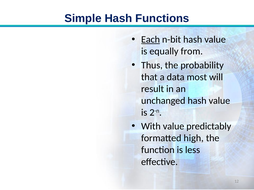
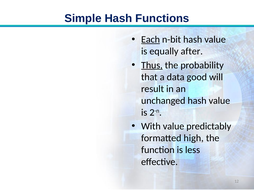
from: from -> after (192, 51)
Thus underline: none -> present (152, 65)
most: most -> good (197, 77)
